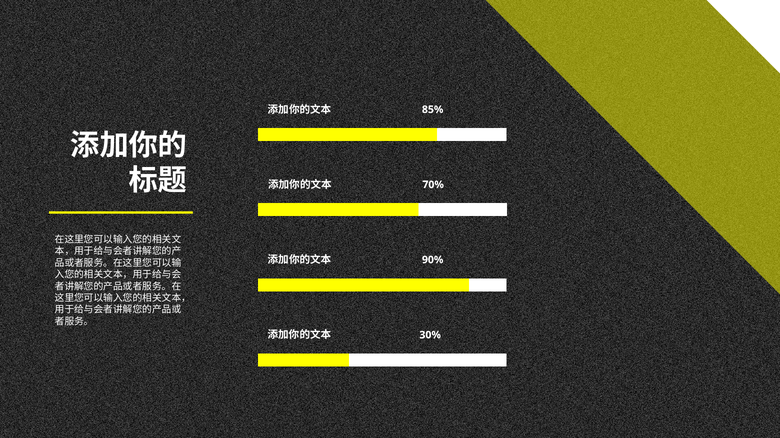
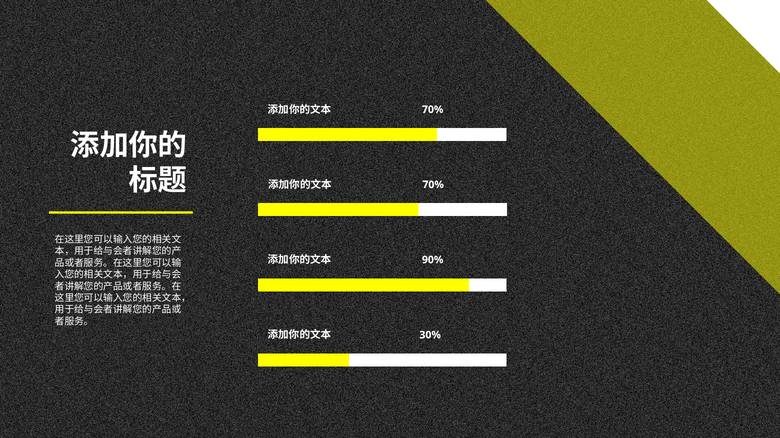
85%: 85% -> 70% (433, 110)
